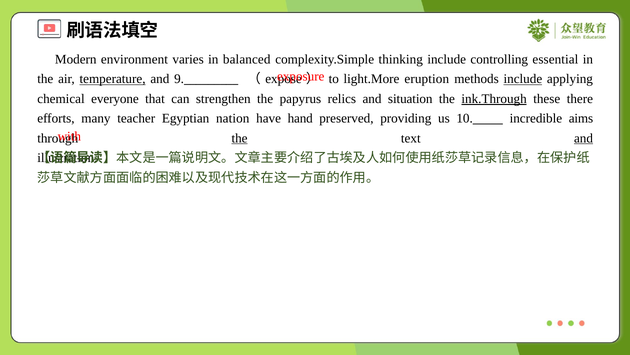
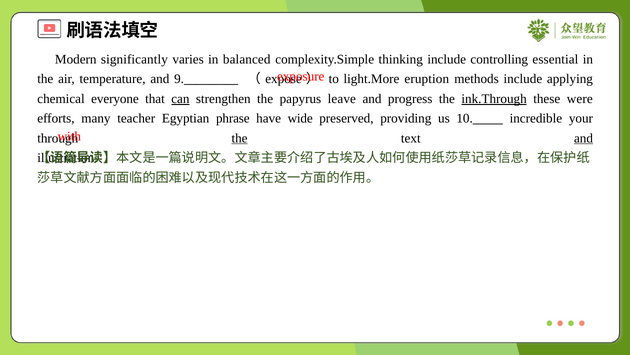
environment: environment -> significantly (134, 59)
temperature underline: present -> none (113, 79)
include underline: present -> none (523, 79)
can underline: none -> present (180, 99)
relics: relics -> leave (342, 99)
situation: situation -> progress (410, 99)
there: there -> were (580, 99)
nation: nation -> phrase (233, 118)
hand: hand -> wide (300, 118)
aims: aims -> your (581, 118)
